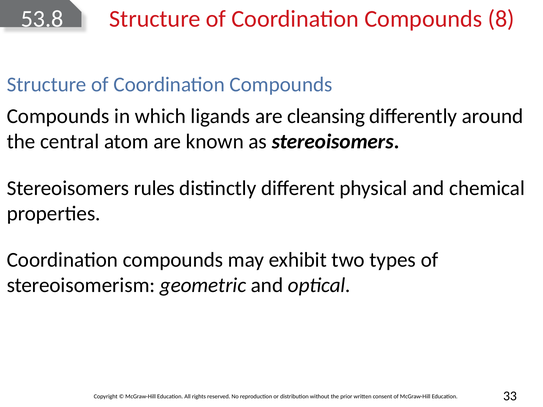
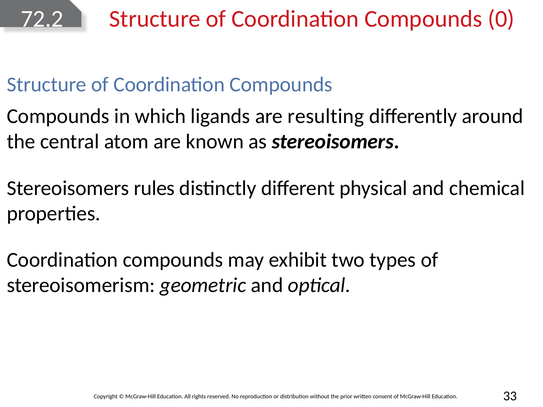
53.8: 53.8 -> 72.2 (42, 19)
8: 8 -> 0 (501, 19)
cleansing: cleansing -> resulting (326, 116)
